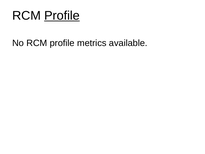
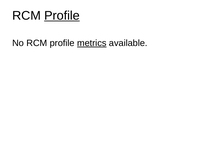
metrics underline: none -> present (92, 43)
